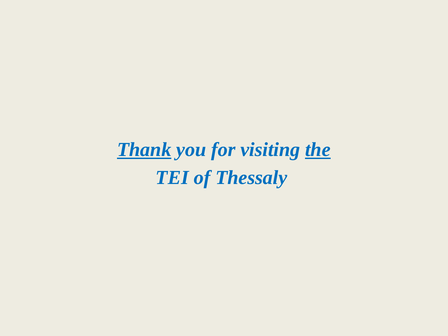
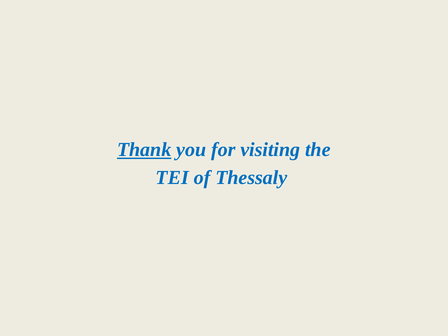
the underline: present -> none (318, 150)
